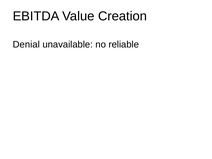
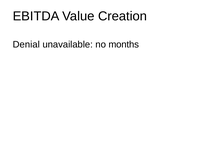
reliable: reliable -> months (124, 44)
